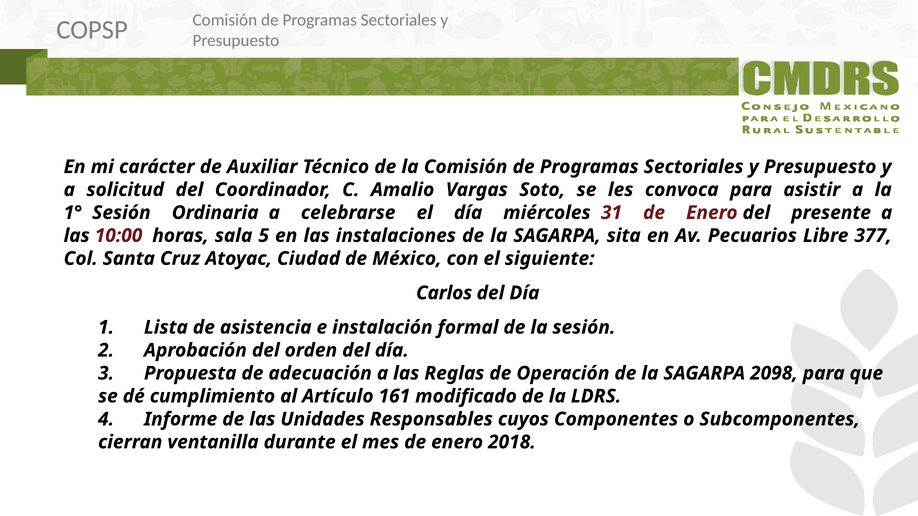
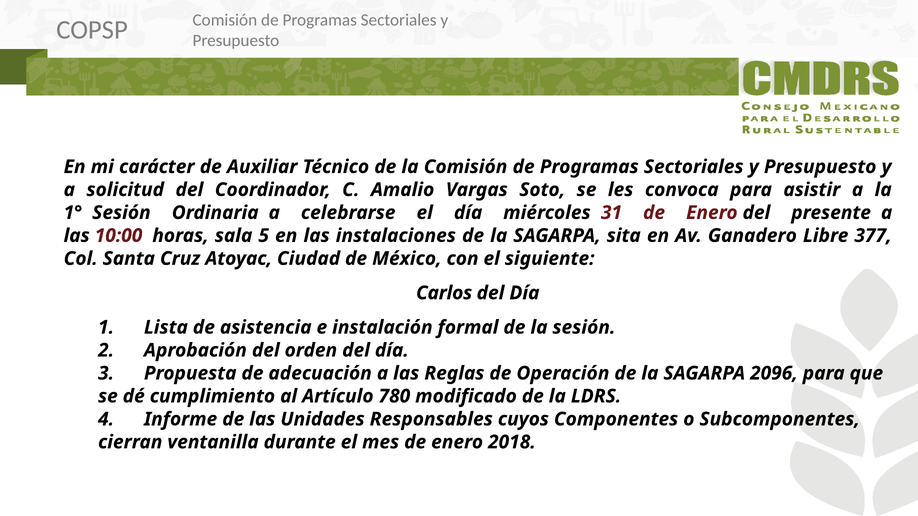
Pecuarios: Pecuarios -> Ganadero (752, 236)
2098: 2098 -> 2096 (774, 373)
161: 161 -> 780 (394, 396)
